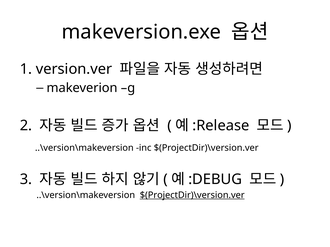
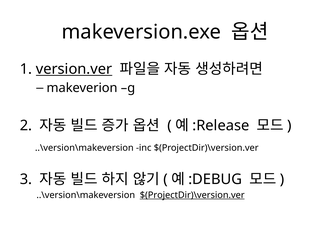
version.ver underline: none -> present (74, 69)
